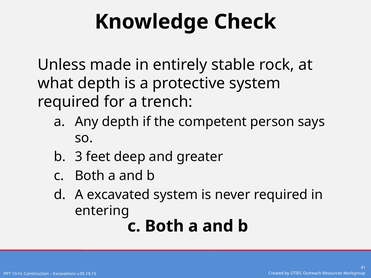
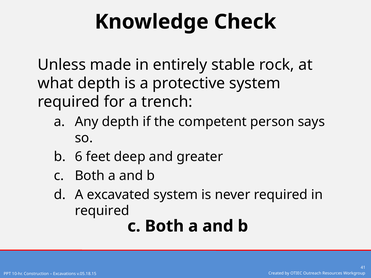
3: 3 -> 6 (79, 157)
entering: entering -> required (102, 211)
